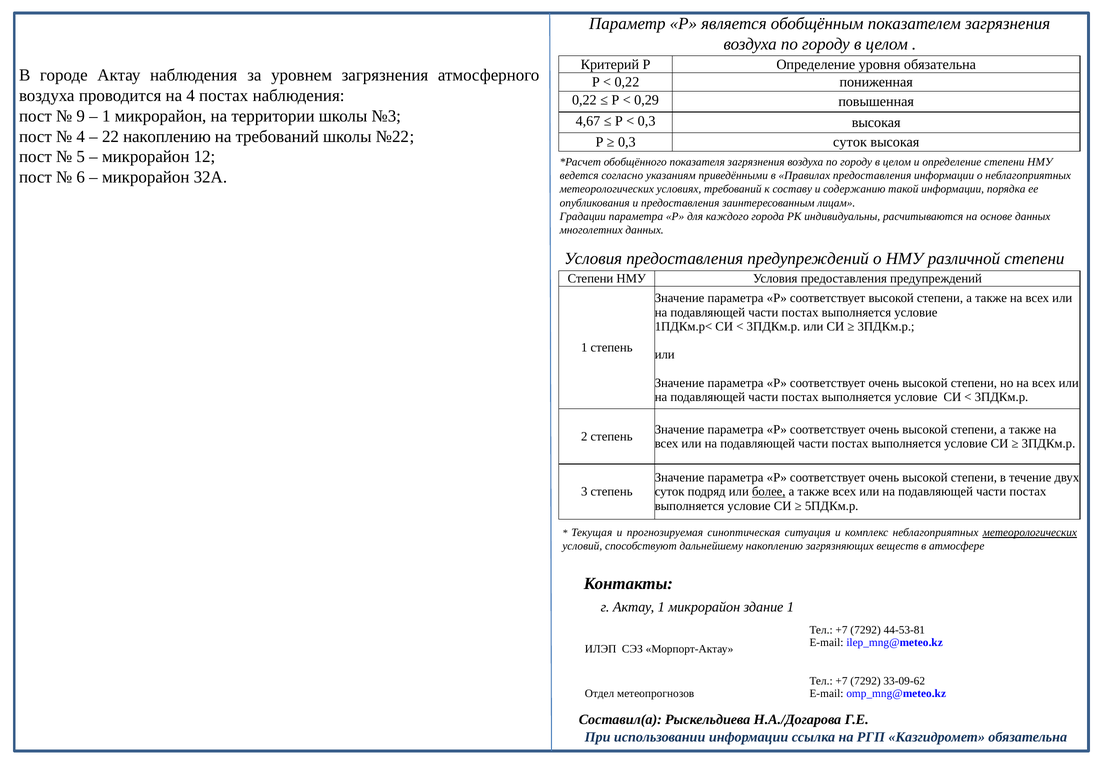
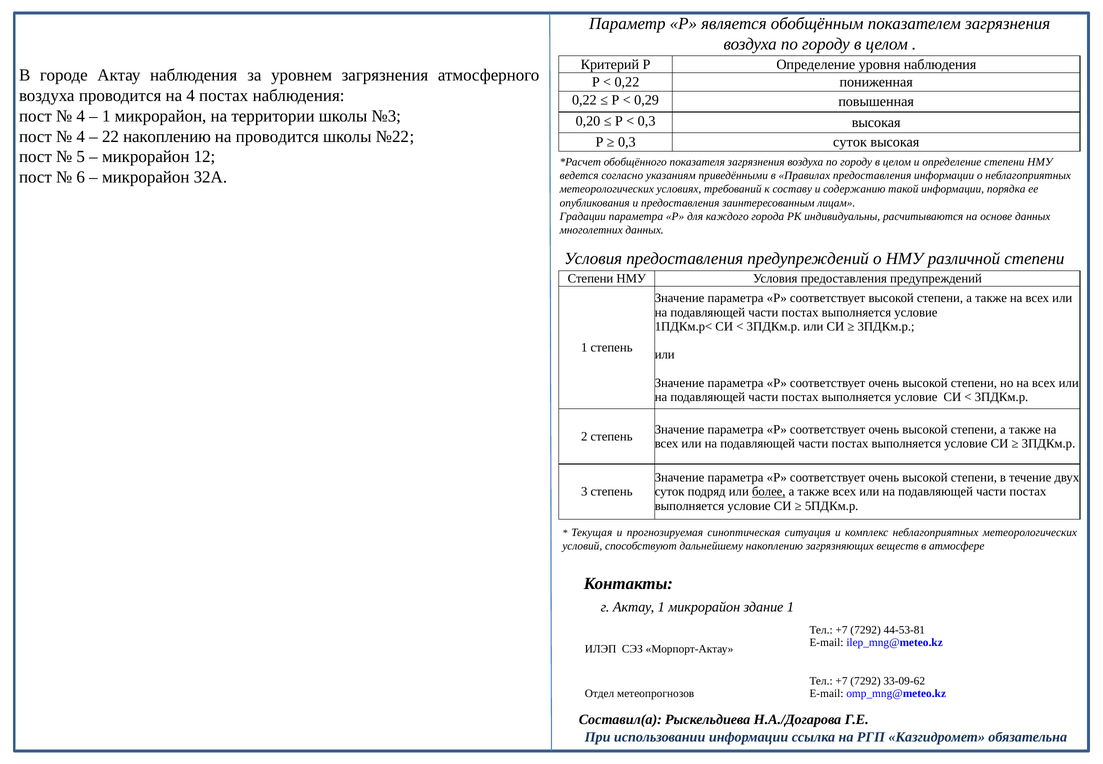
уровня обязательна: обязательна -> наблюдения (940, 64)
9: 9 -> 4 (81, 116)
4,67: 4,67 -> 0,20 (588, 121)
на требований: требований -> проводится (277, 136)
метеорологических underline: present -> none (1030, 532)
